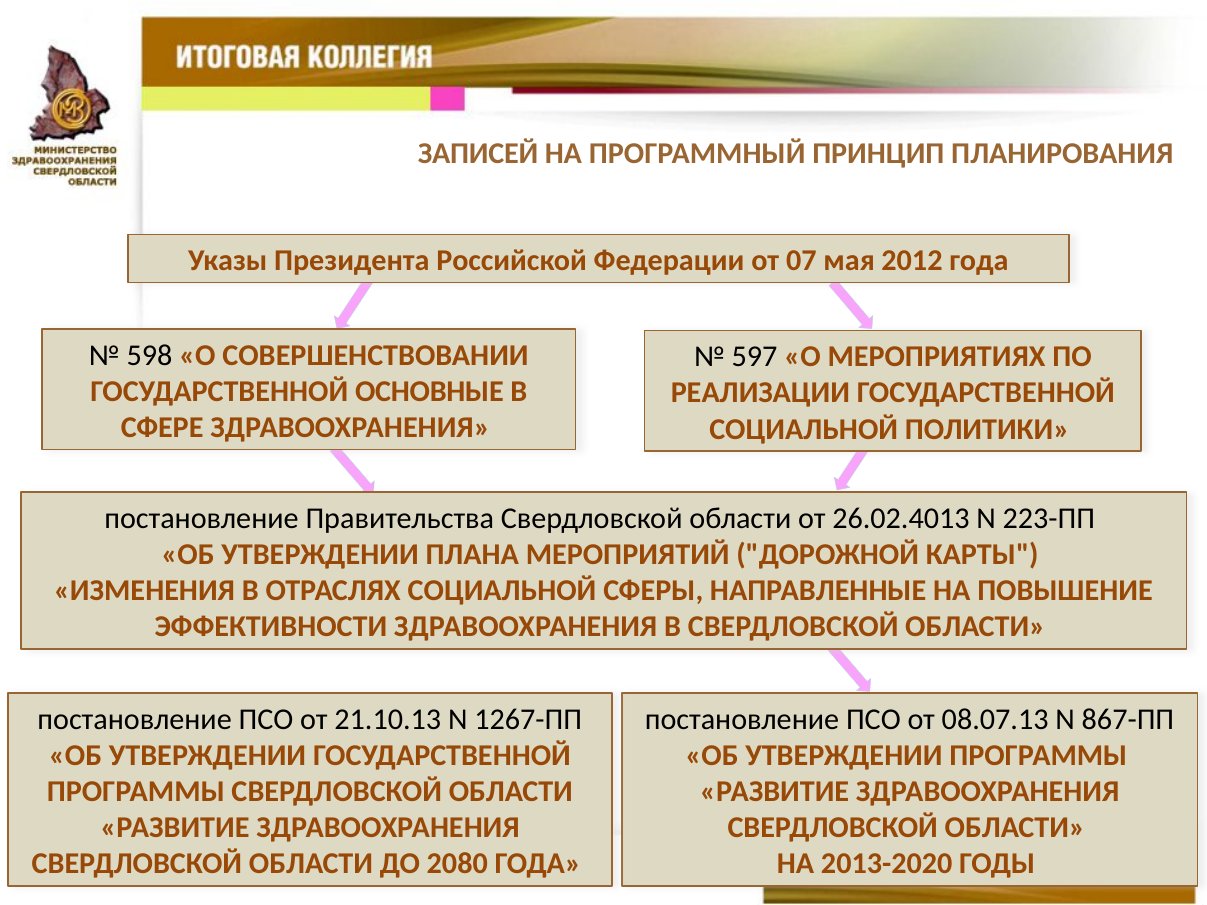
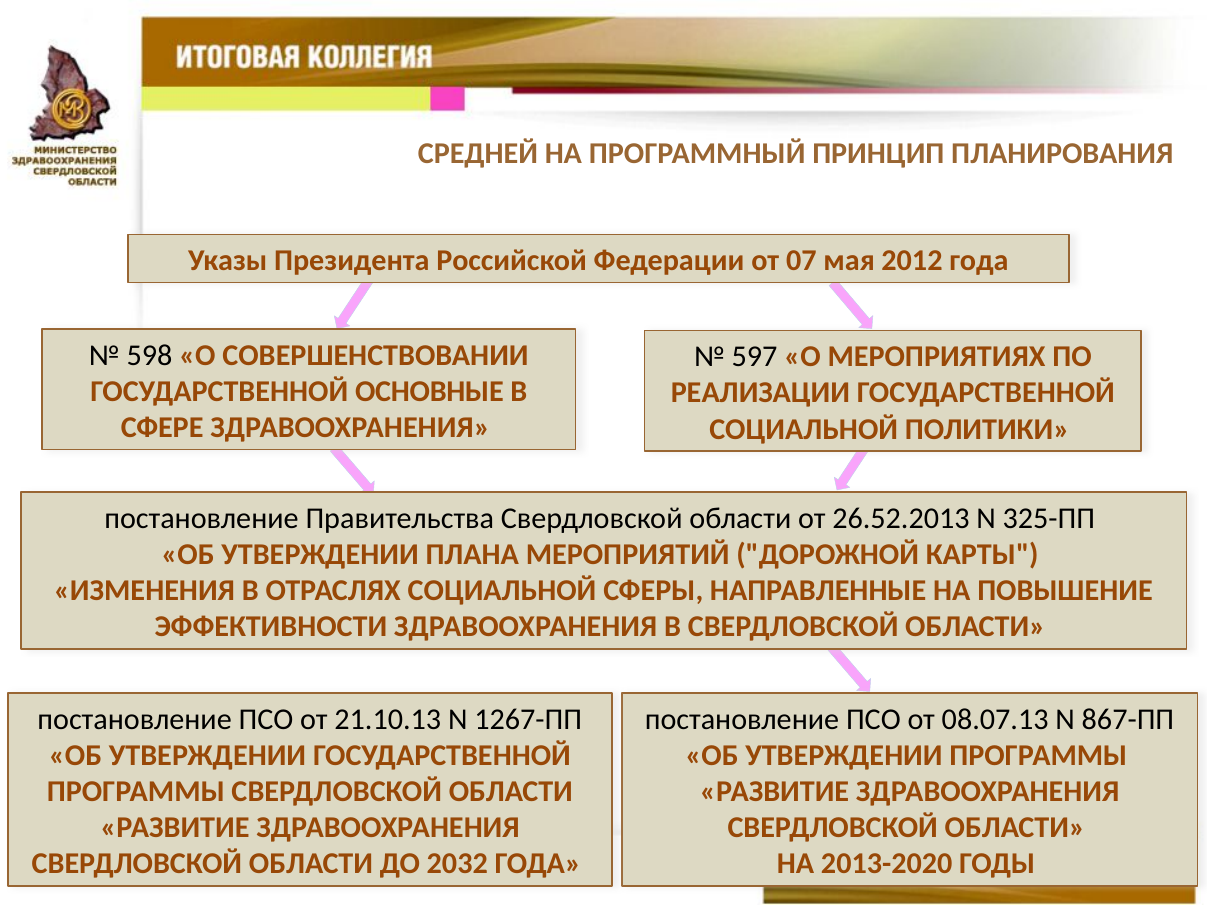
ЗАПИСЕЙ: ЗАПИСЕЙ -> СРЕДНЕЙ (478, 154)
26.02.4013: 26.02.4013 -> 26.52.2013 (901, 519)
223-ПП: 223-ПП -> 325-ПП (1049, 519)
2080: 2080 -> 2032 (457, 864)
